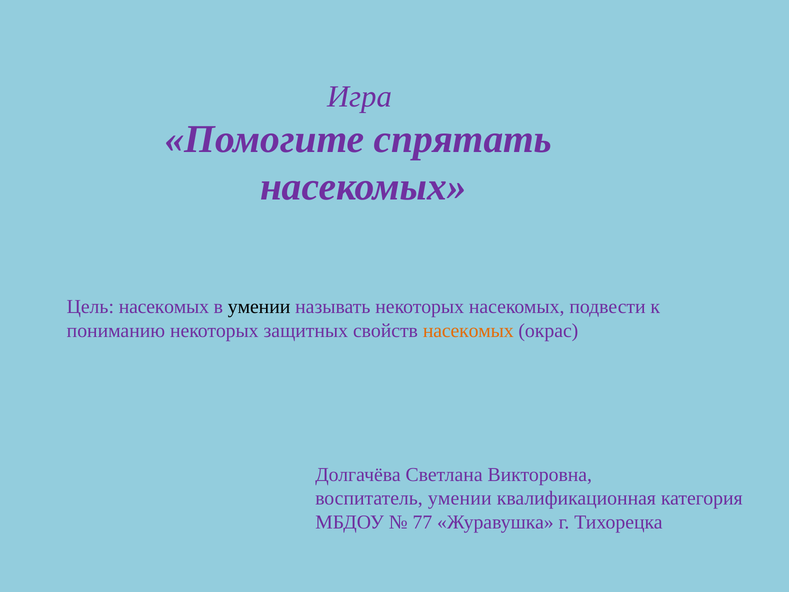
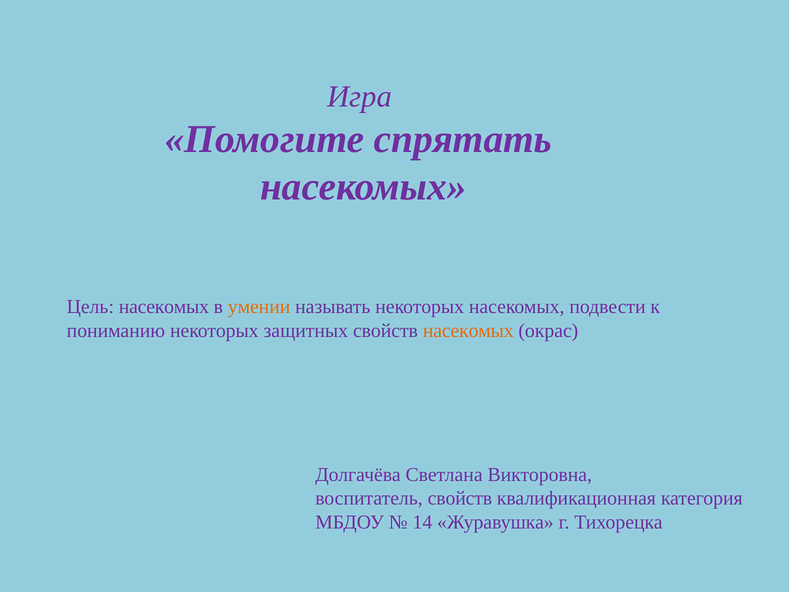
умении colour: black -> orange (259, 307)
воспитатель умении: умении -> свойств (460, 498)
77: 77 -> 14 (422, 522)
